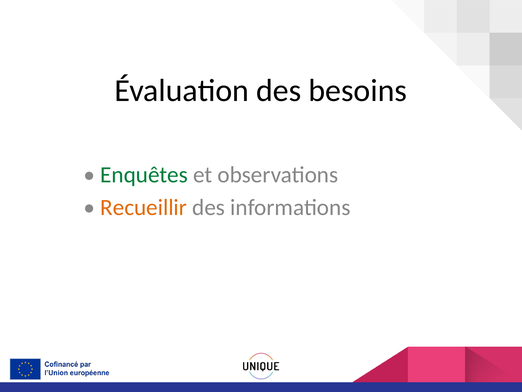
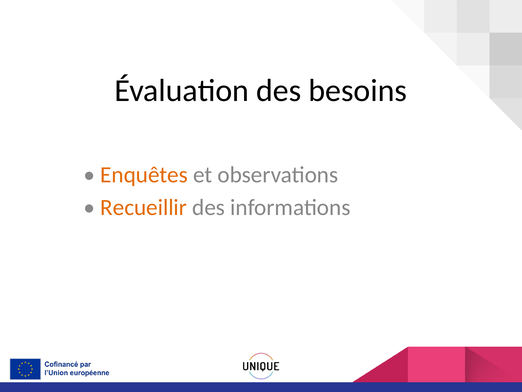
Enquêtes colour: green -> orange (144, 175)
